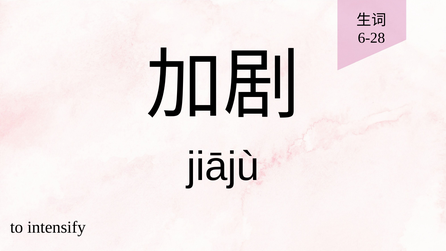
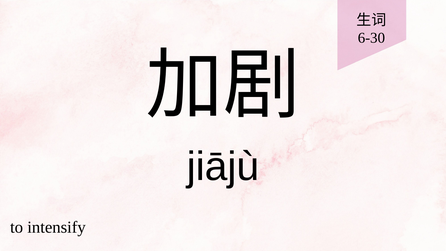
6-28: 6-28 -> 6-30 (371, 38)
